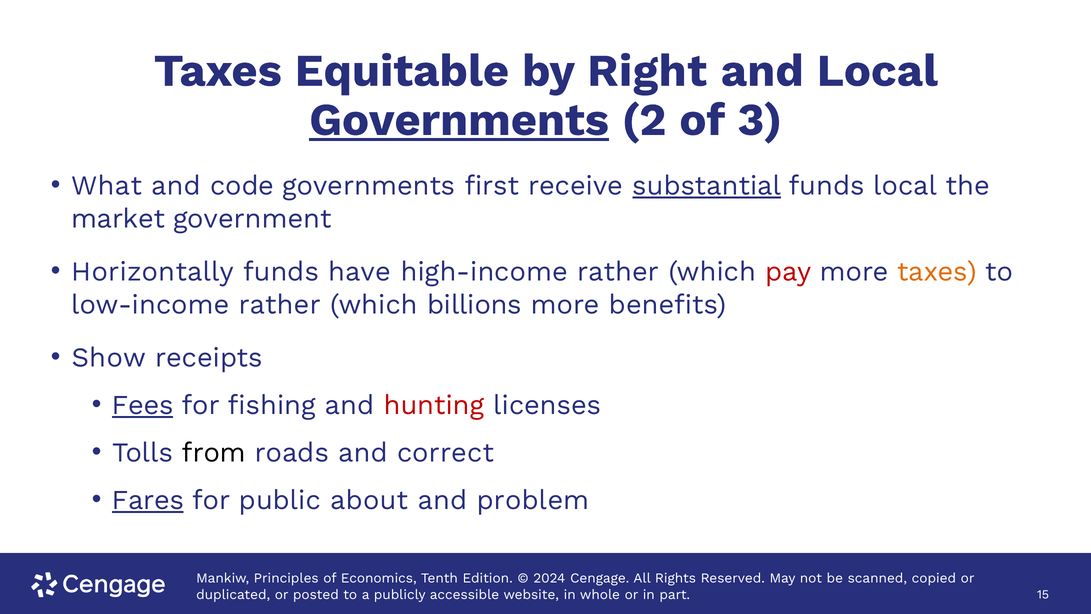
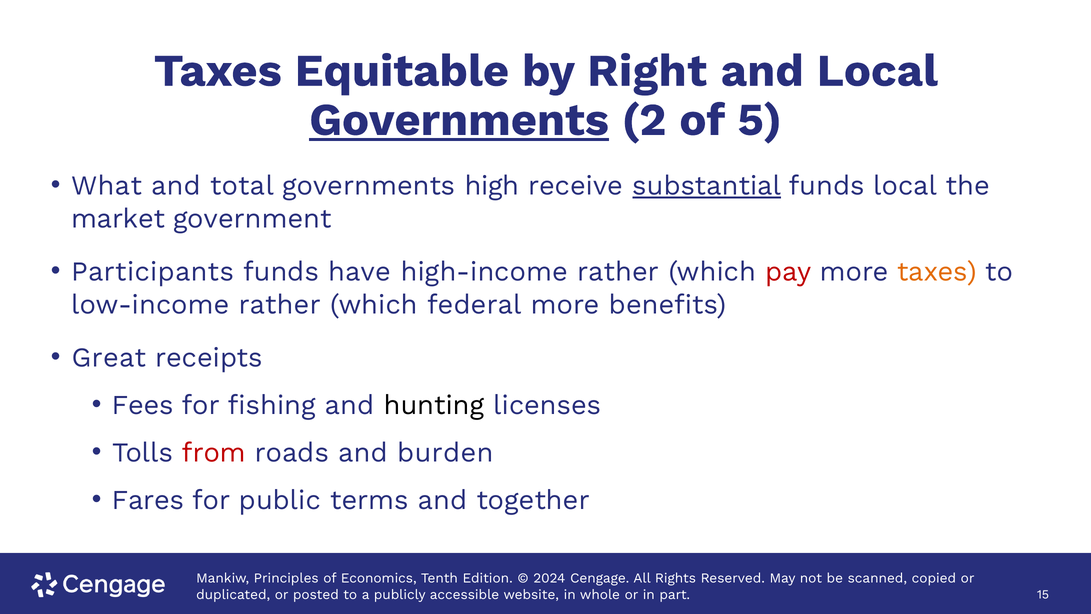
3: 3 -> 5 (760, 120)
code: code -> total (242, 186)
first: first -> high (492, 186)
Horizontally: Horizontally -> Participants (153, 272)
billions: billions -> federal (474, 304)
Show: Show -> Great (109, 358)
Fees underline: present -> none (143, 405)
hunting colour: red -> black (434, 405)
from colour: black -> red (214, 453)
correct: correct -> burden (445, 453)
Fares underline: present -> none (148, 500)
about: about -> terms (369, 500)
problem: problem -> together (533, 500)
